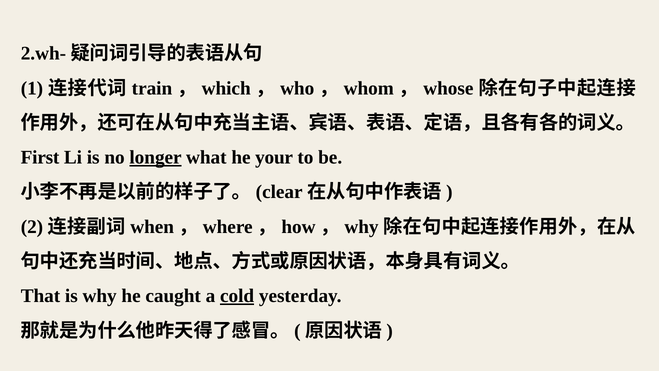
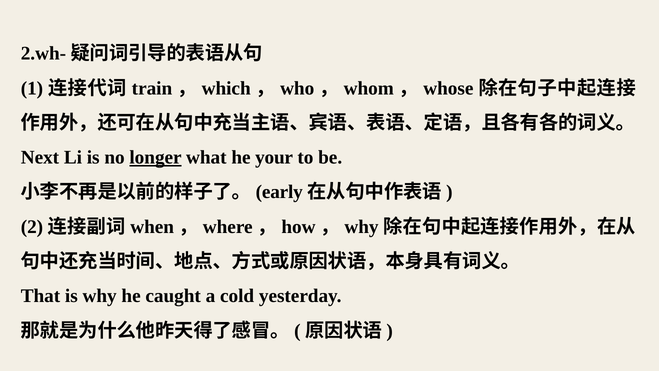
First: First -> Next (40, 157)
clear: clear -> early (279, 192)
cold underline: present -> none (237, 296)
